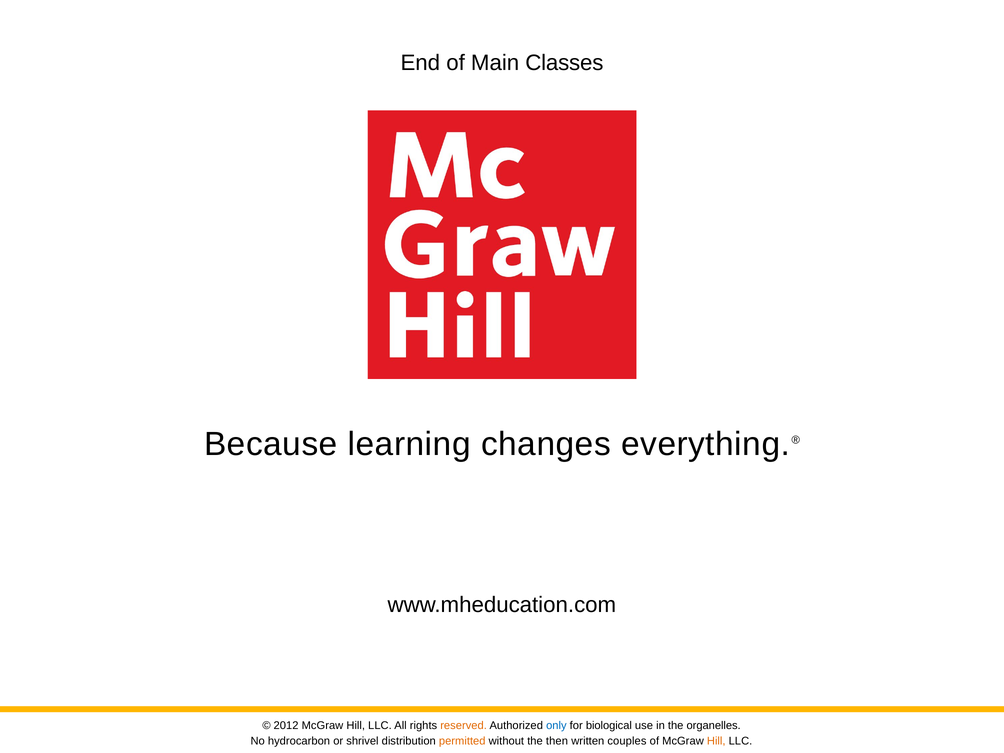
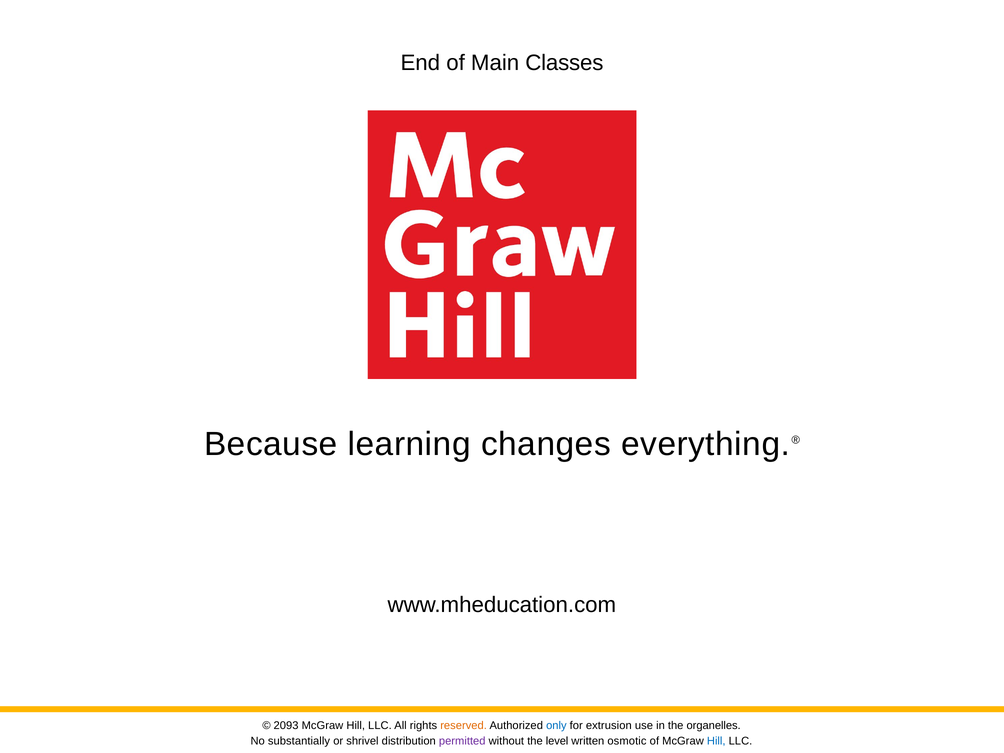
2012: 2012 -> 2093 (286, 725)
biological: biological -> extrusion (609, 725)
hydrocarbon: hydrocarbon -> substantially (299, 741)
permitted colour: orange -> purple (462, 741)
then: then -> level (557, 741)
couples: couples -> osmotic (627, 741)
Hill colour: orange -> blue (716, 741)
